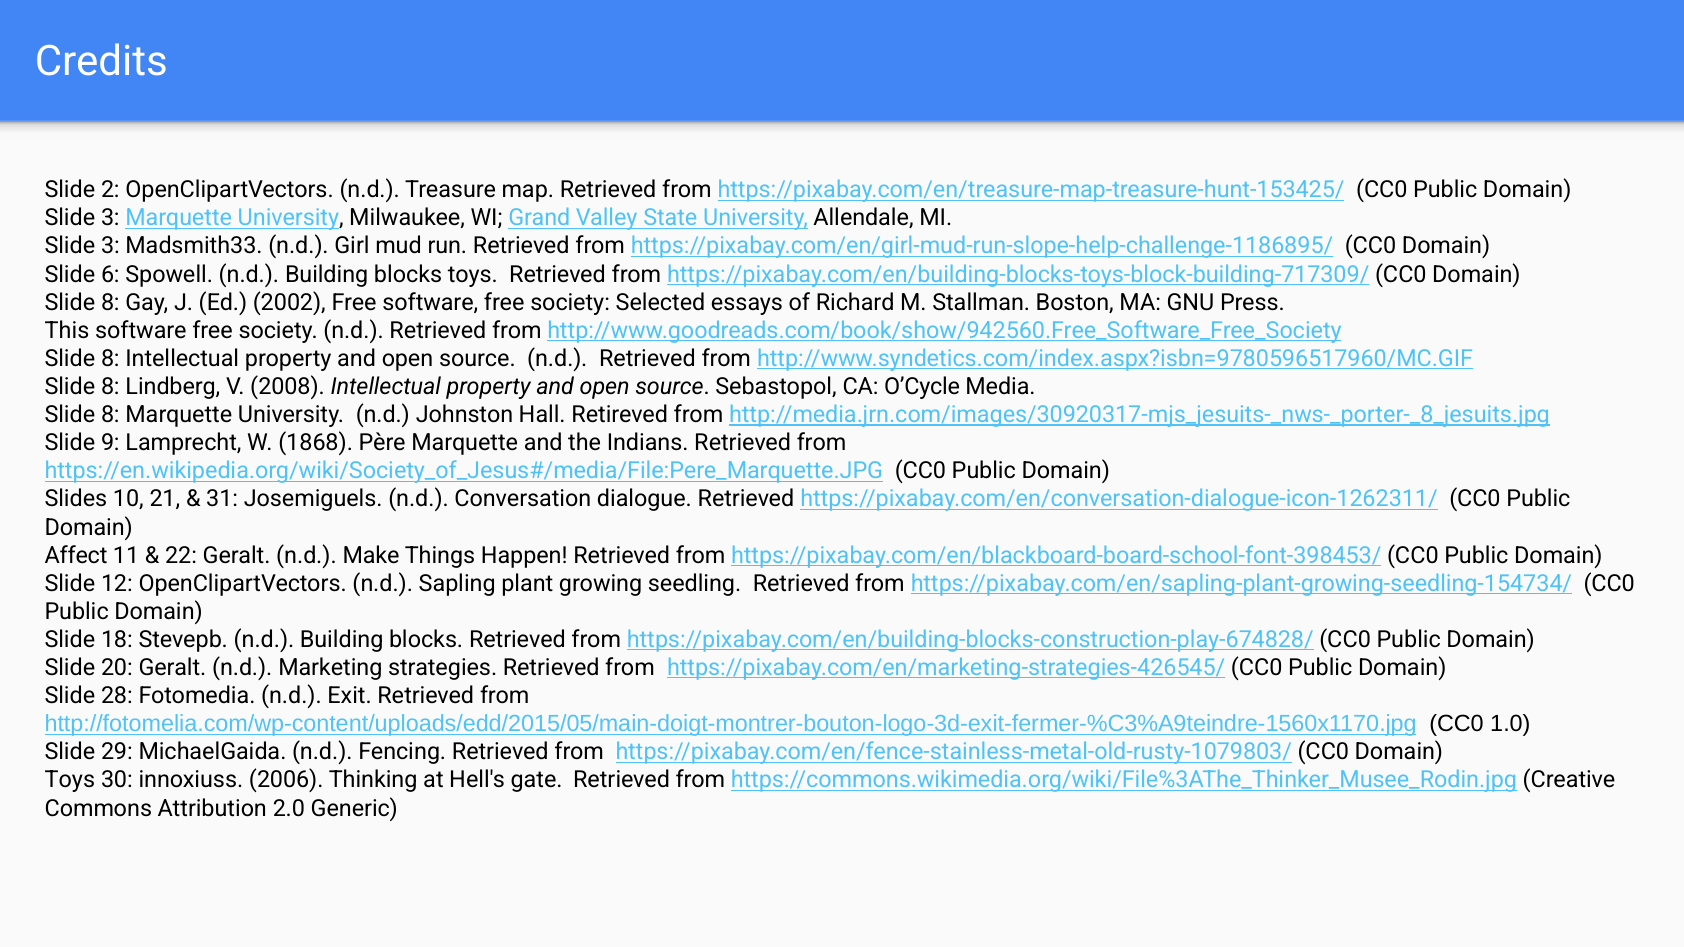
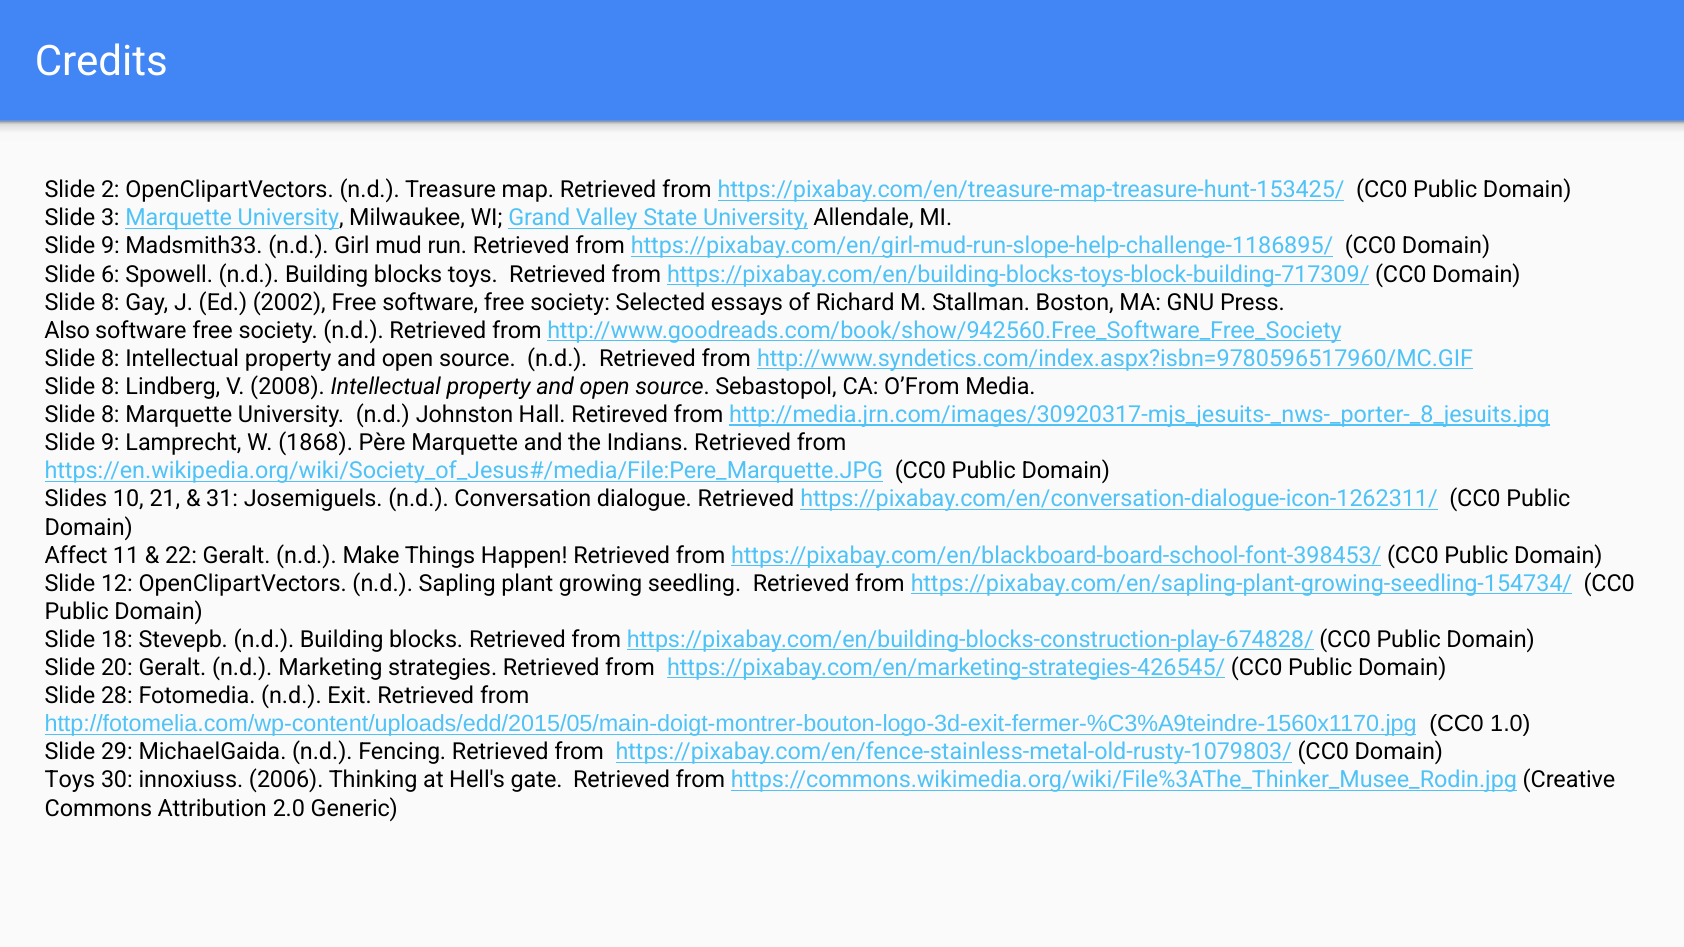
3: 3 -> 9 (110, 246)
This: This -> Also (67, 331)
O’Cycle: O’Cycle -> O’From (922, 387)
